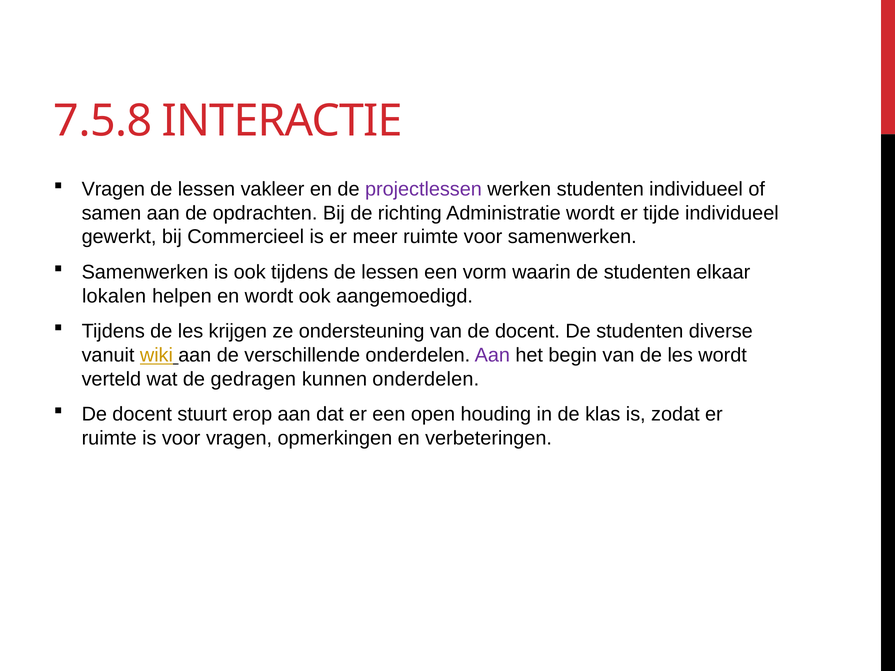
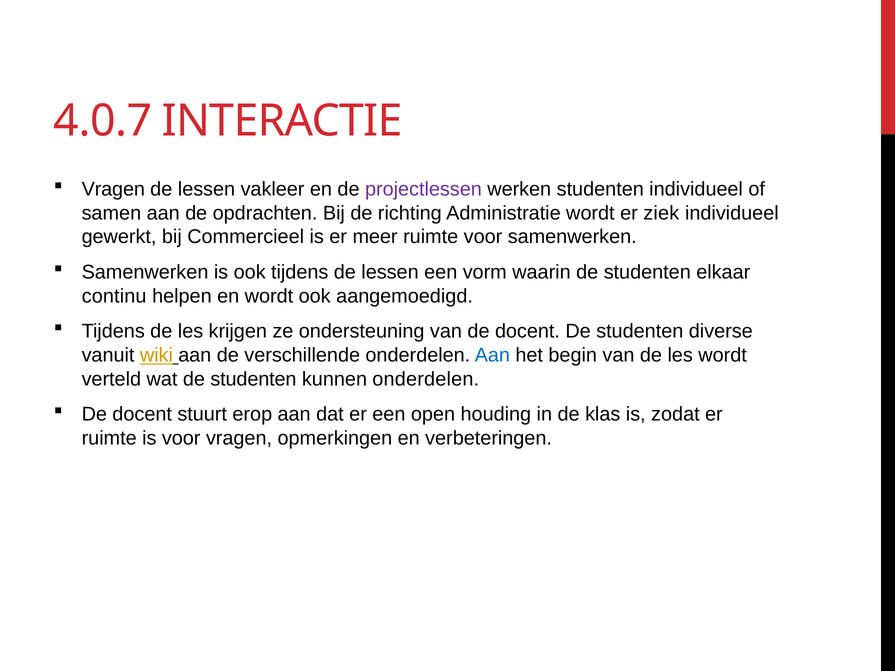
7.5.8: 7.5.8 -> 4.0.7 (103, 121)
tijde: tijde -> ziek (661, 213)
lokalen: lokalen -> continu (114, 296)
Aan colour: purple -> blue (492, 355)
wat de gedragen: gedragen -> studenten (253, 379)
